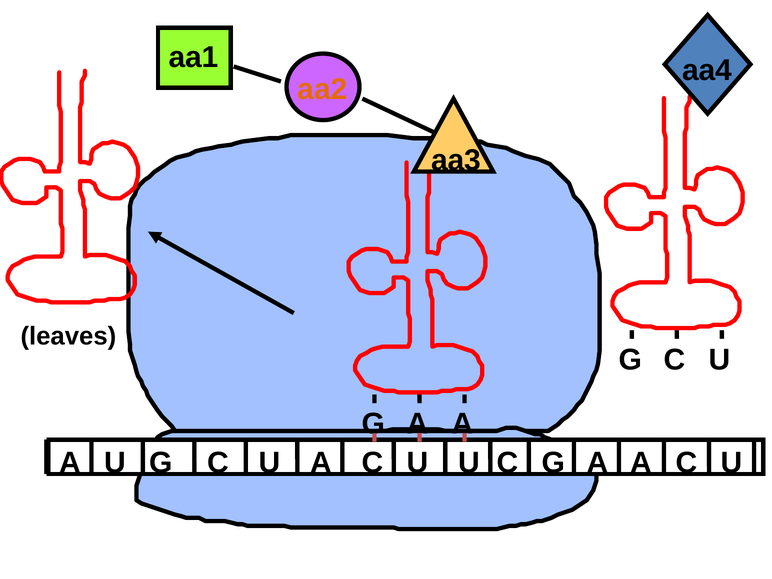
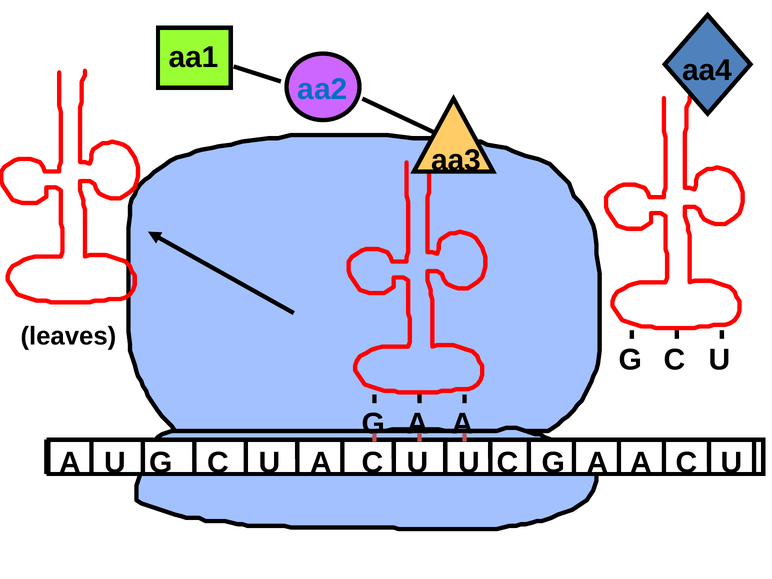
aa2 colour: orange -> blue (322, 90)
